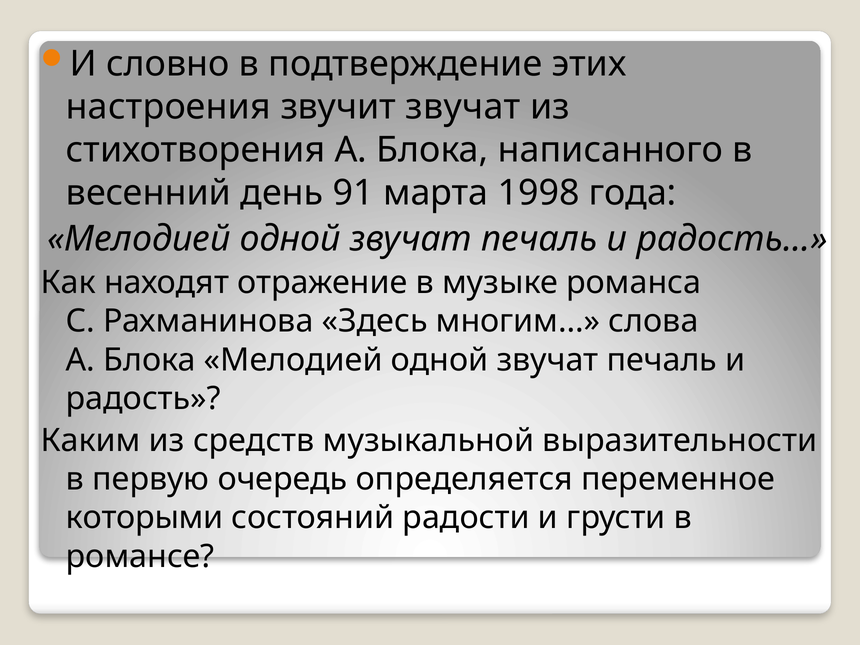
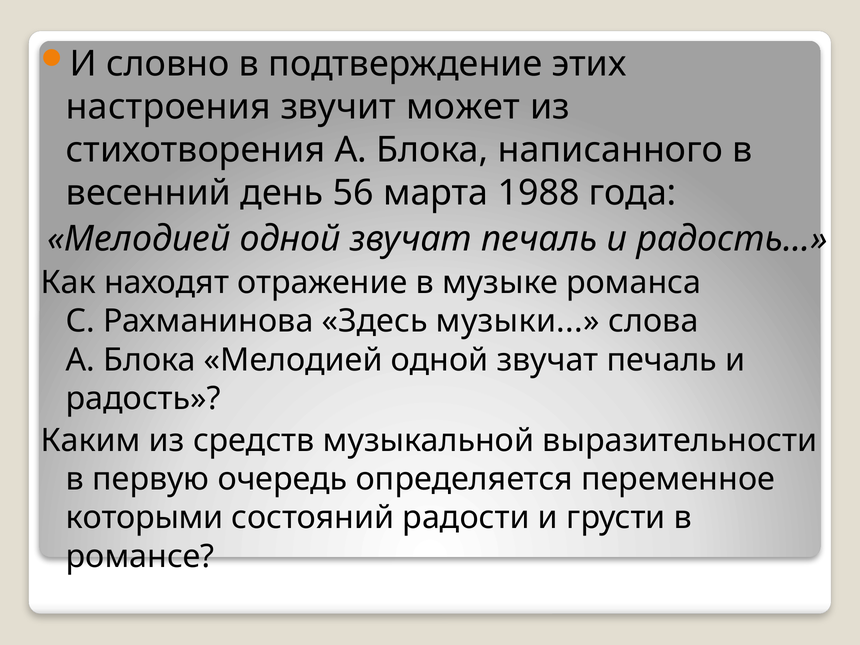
звучит звучат: звучат -> может (463, 107)
91: 91 -> 56 (353, 193)
1998: 1998 -> 1988 (539, 193)
многим: многим -> музыки (518, 321)
